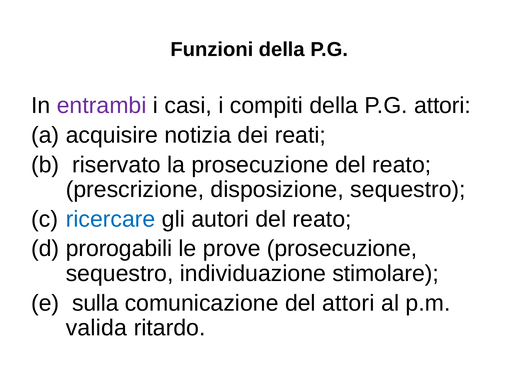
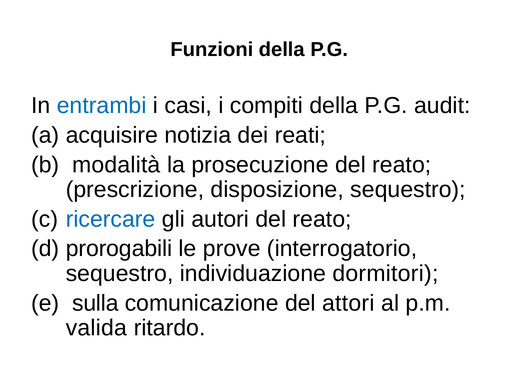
entrambi colour: purple -> blue (102, 106)
P.G attori: attori -> audit (442, 106)
riservato: riservato -> modalità (116, 165)
prove prosecuzione: prosecuzione -> interrogatorio (342, 249)
stimolare: stimolare -> dormitori (385, 274)
